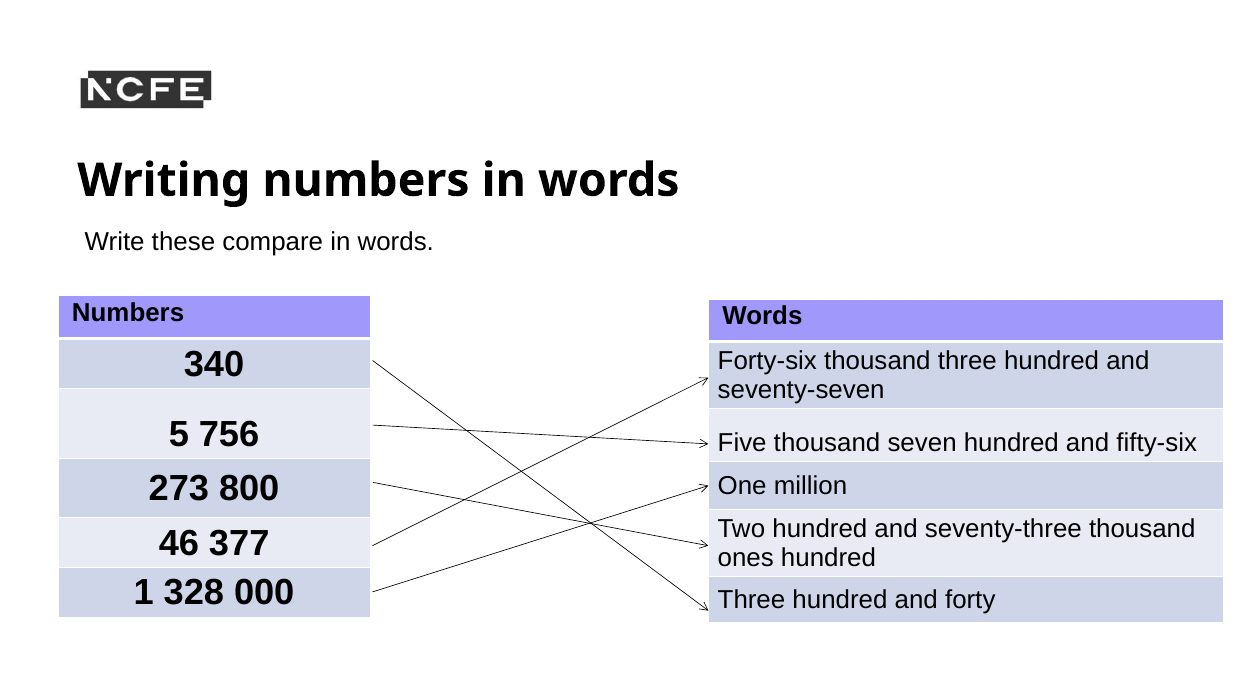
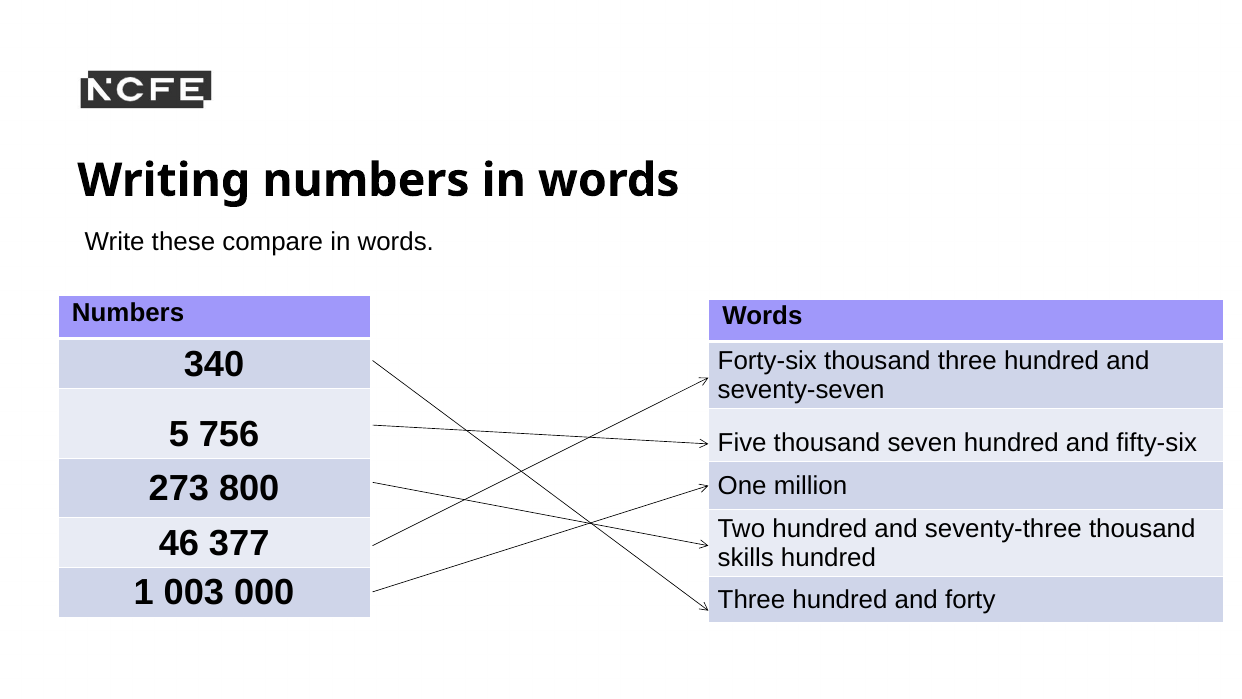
ones: ones -> skills (746, 557)
328: 328 -> 003 (194, 593)
